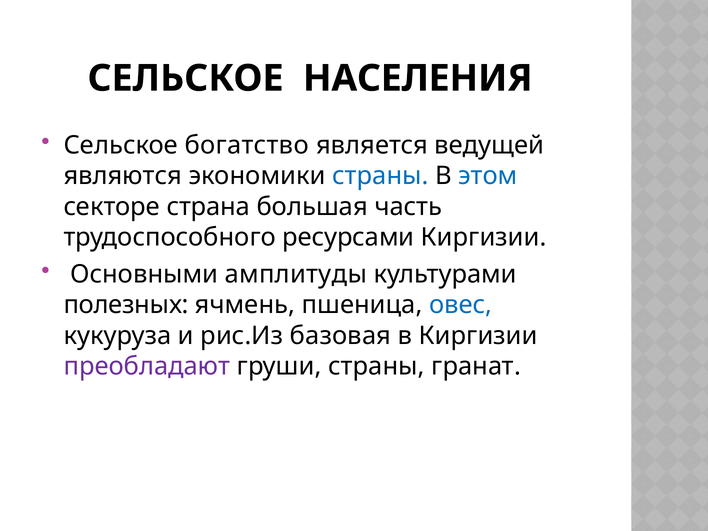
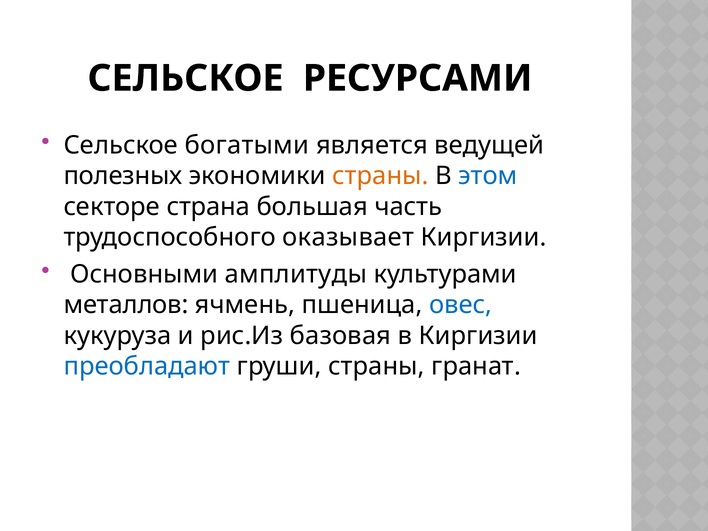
НАСЕЛЕНИЯ: НАСЕЛЕНИЯ -> РЕСУРСАМИ (418, 78)
богатство: богатство -> богатыми (247, 145)
являются: являются -> полезных (123, 176)
страны colour: blue -> orange (380, 176)
ресурсами: ресурсами -> оказывает (348, 238)
полезных: полезных -> металлов (126, 305)
преобладают colour: purple -> blue (147, 366)
